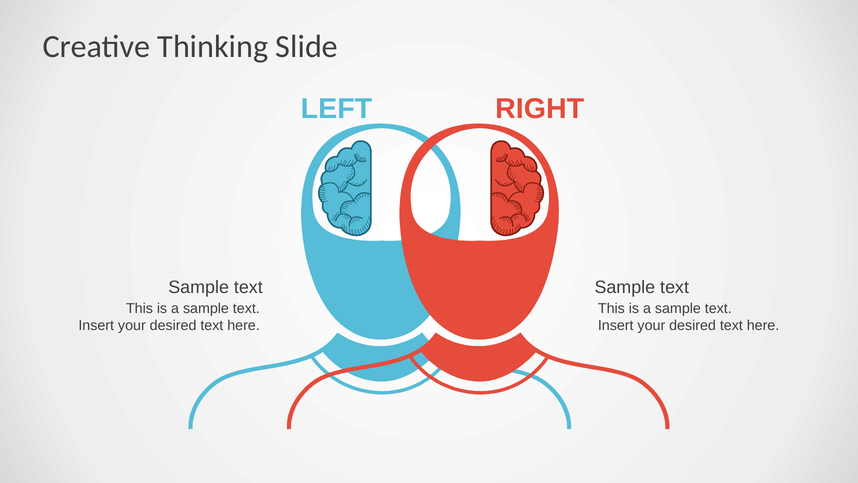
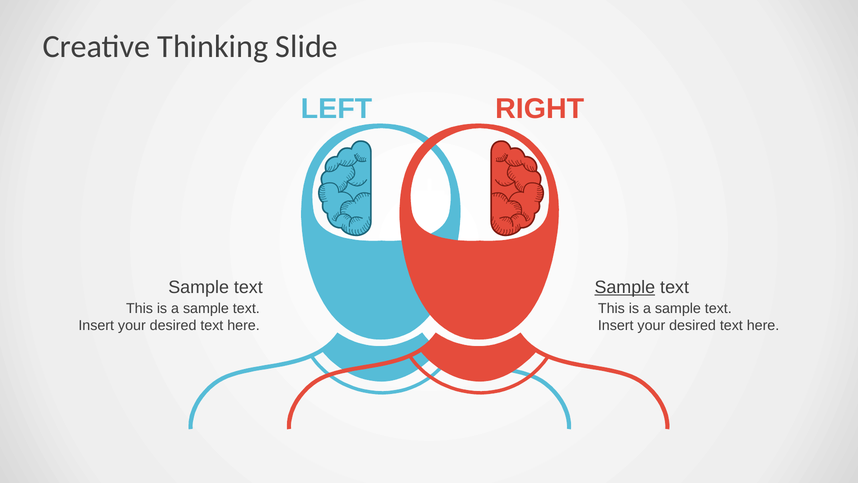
Sample underline: none -> present (625, 287)
